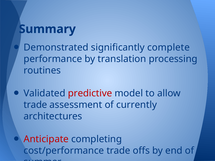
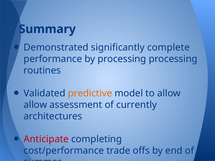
by translation: translation -> processing (122, 59)
predictive colour: red -> orange (90, 93)
trade: trade -> allow (35, 105)
